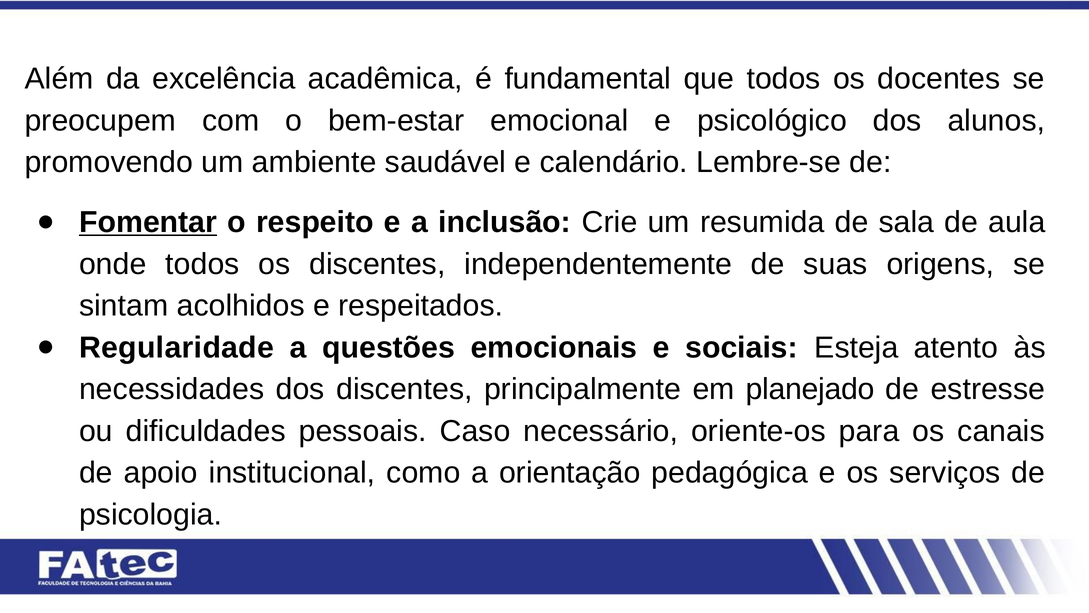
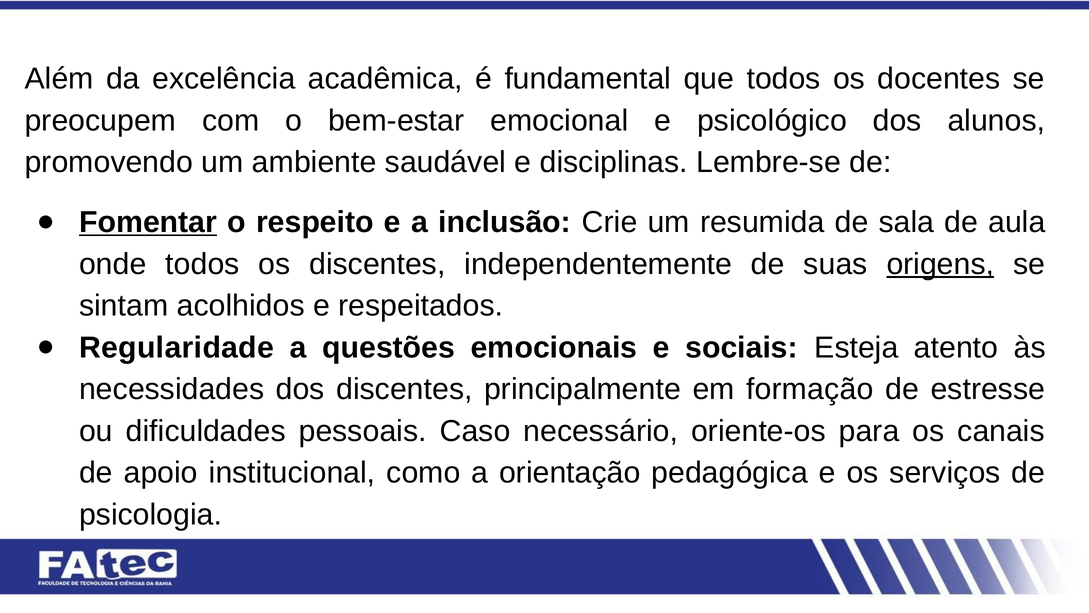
calendário: calendário -> disciplinas (614, 162)
origens underline: none -> present (940, 264)
planejado: planejado -> formação (810, 389)
